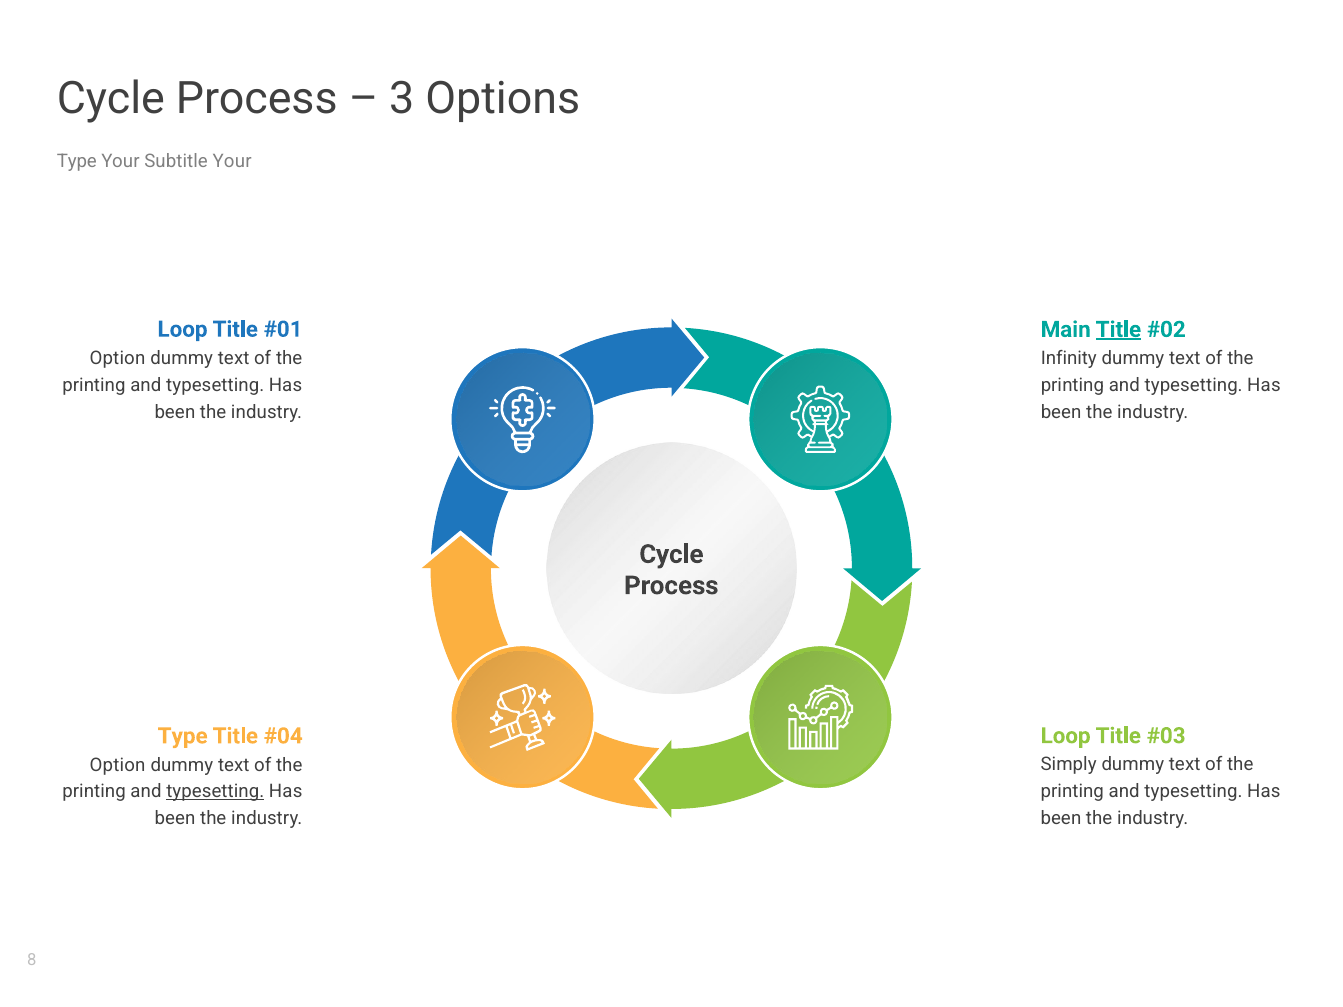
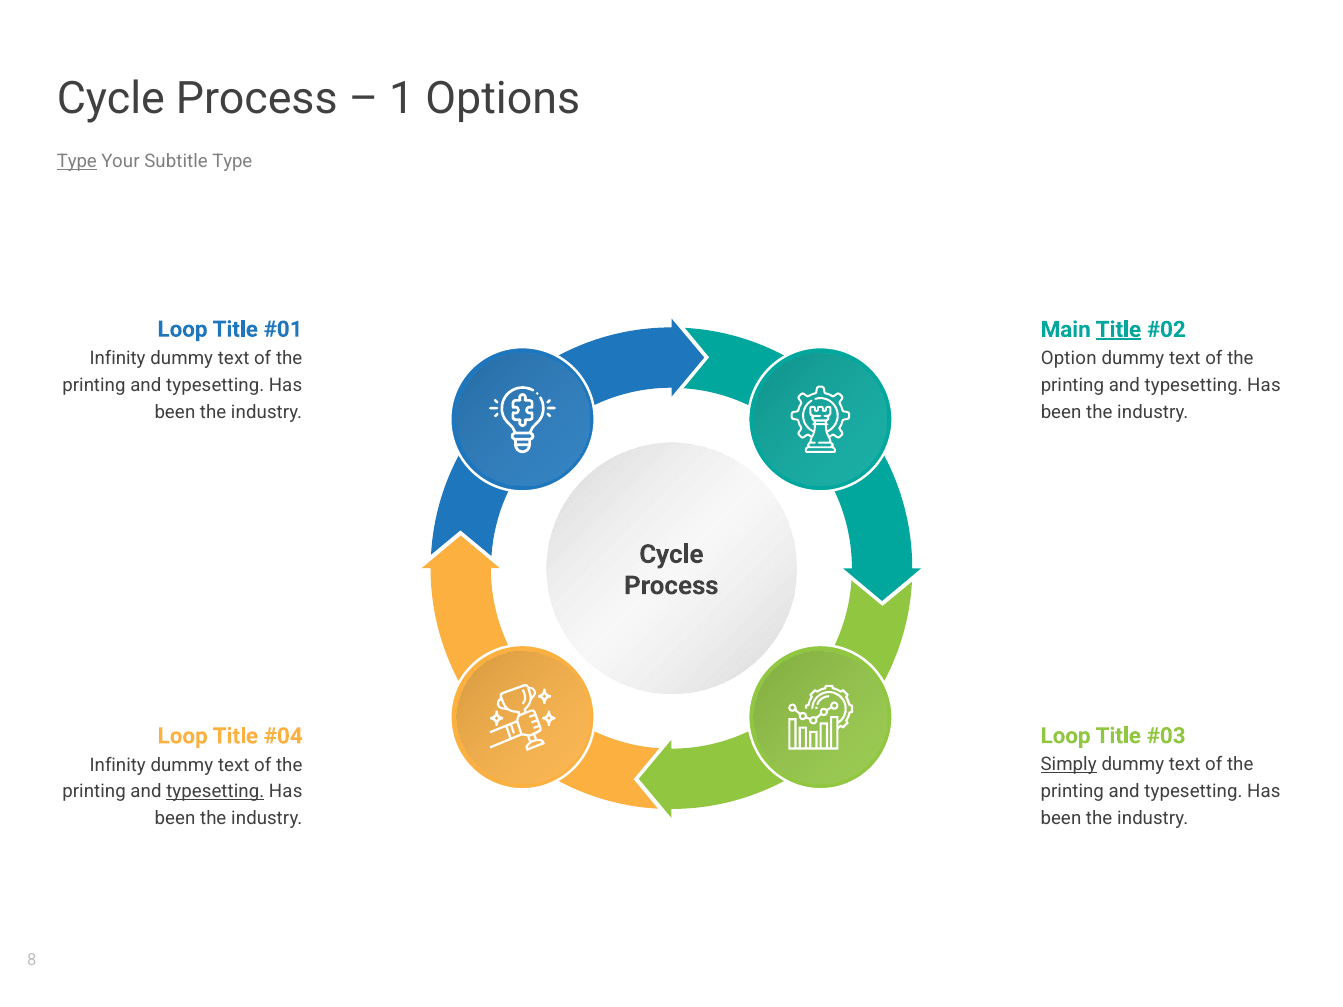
3: 3 -> 1 (402, 99)
Type underline: none -> present (77, 161)
Subtitle Your: Your -> Type (232, 161)
Option: Option -> Infinity (118, 358)
Infinity: Infinity -> Option (1069, 358)
Type: Type -> Loop (183, 736)
Simply underline: none -> present (1069, 765)
Option: Option -> Infinity (118, 765)
